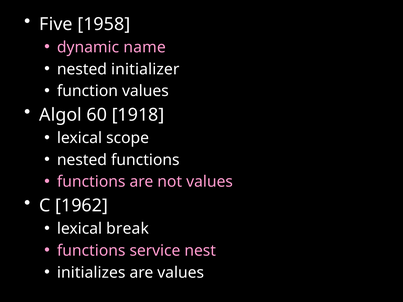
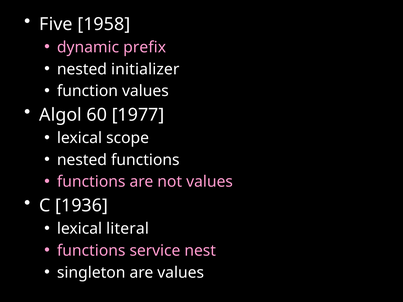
name: name -> prefix (145, 47)
1918: 1918 -> 1977 (138, 115)
1962: 1962 -> 1936 (82, 206)
break: break -> literal (128, 229)
initializes: initializes -> singleton (91, 273)
